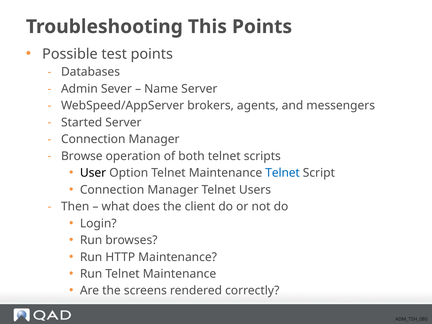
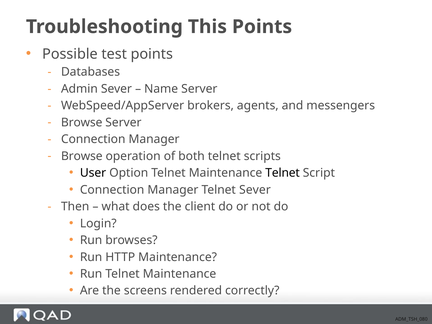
Started: Started -> Browse (82, 122)
Telnet colour: blue -> black (283, 173)
Telnet Users: Users -> Sever (255, 190)
